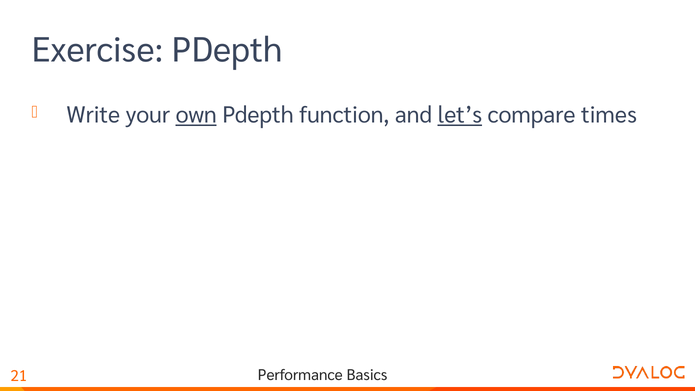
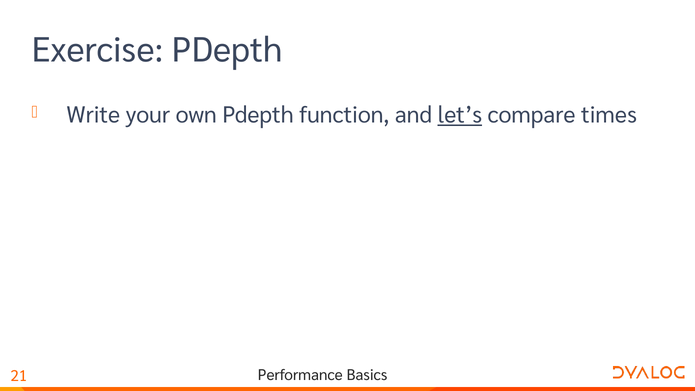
own underline: present -> none (196, 115)
